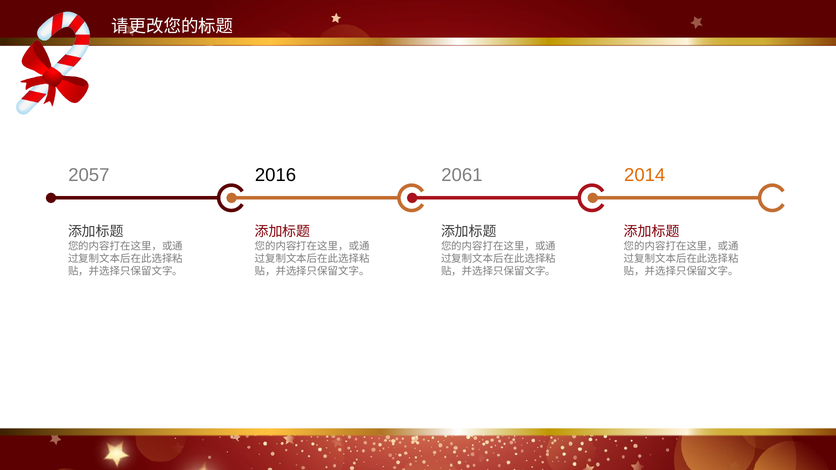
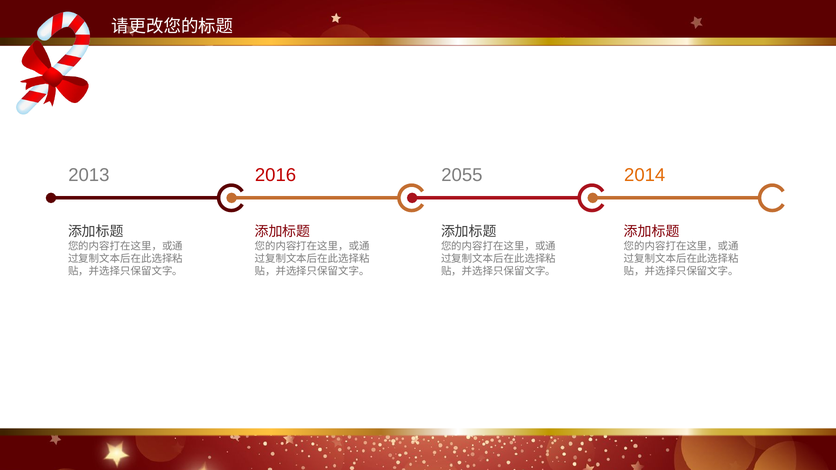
2057: 2057 -> 2013 (89, 175)
2016 colour: black -> red (276, 175)
2061: 2061 -> 2055 (462, 175)
